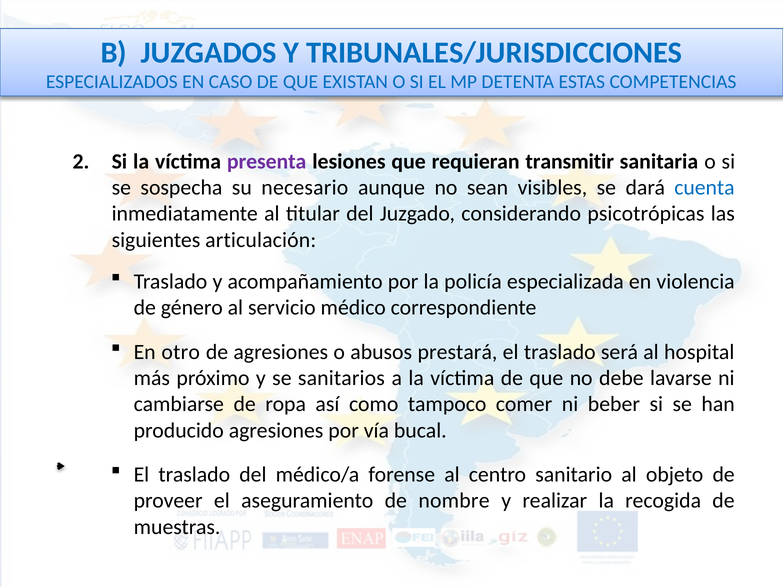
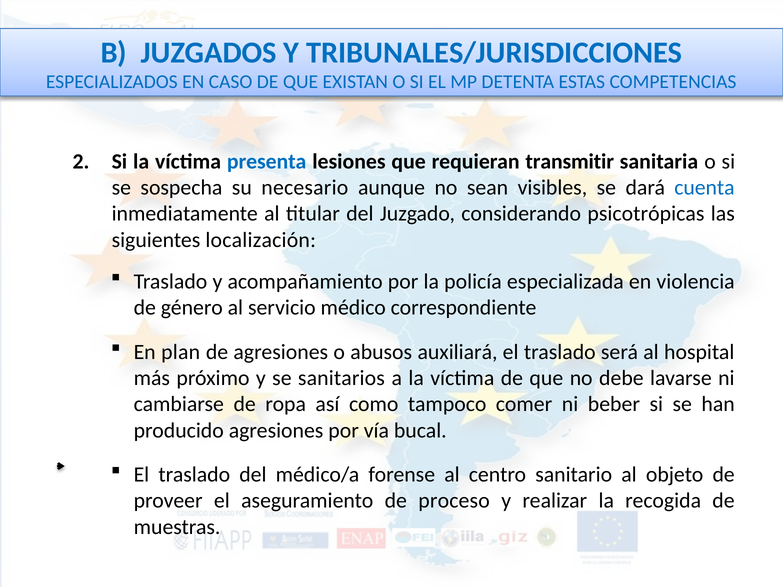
presenta colour: purple -> blue (267, 162)
articulación: articulación -> localización (261, 240)
otro: otro -> plan (181, 352)
prestará: prestará -> auxiliará (458, 352)
nombre: nombre -> proceso (454, 501)
